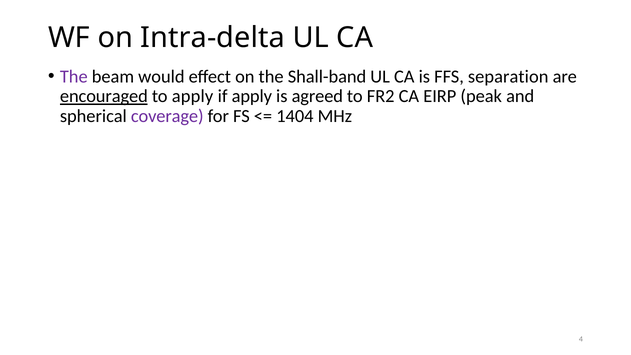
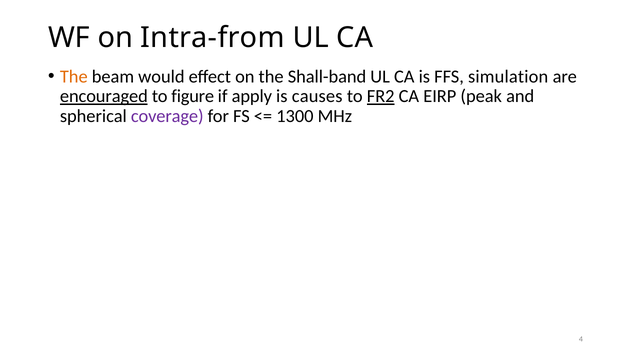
Intra-delta: Intra-delta -> Intra-from (213, 38)
The colour: purple -> orange (74, 76)
separation: separation -> simulation (508, 76)
to apply: apply -> figure (193, 96)
agreed: agreed -> causes (317, 96)
FR2 underline: none -> present (381, 96)
1404: 1404 -> 1300 (295, 116)
